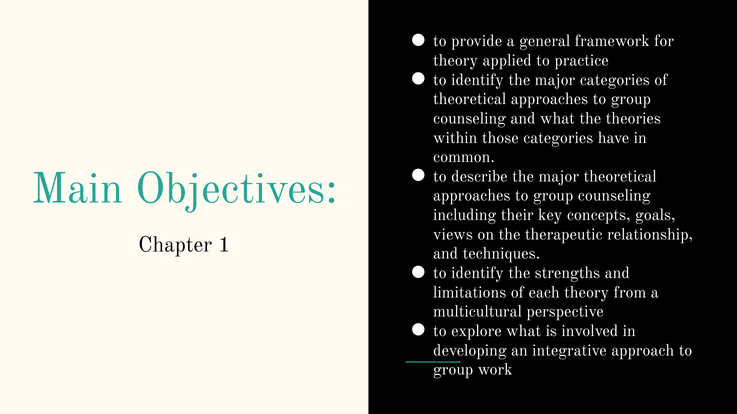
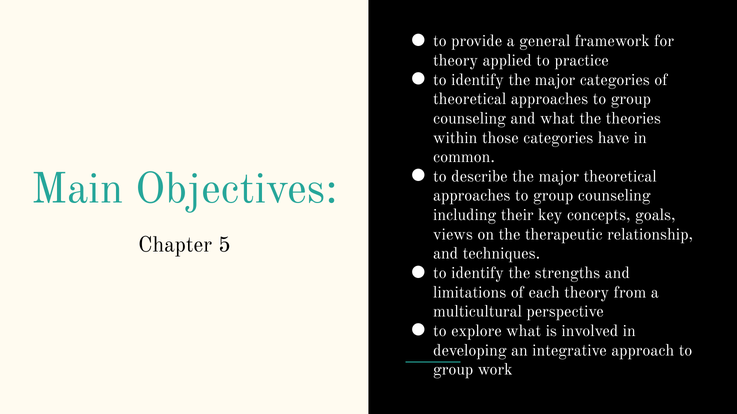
1: 1 -> 5 (224, 245)
